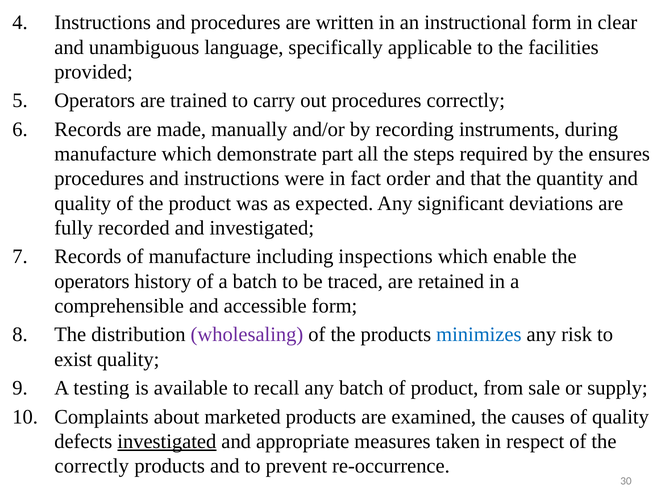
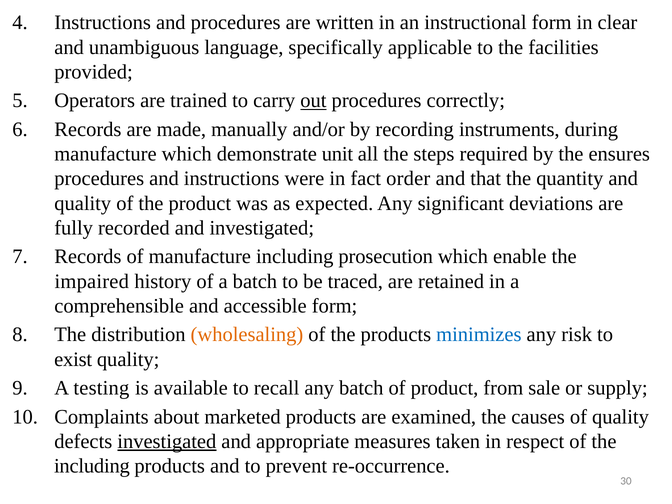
out underline: none -> present (313, 101)
part: part -> unit (337, 154)
inspections: inspections -> prosecution (386, 257)
operators: operators -> impaired (92, 281)
wholesaling colour: purple -> orange (247, 335)
correctly: correctly -> including (92, 466)
